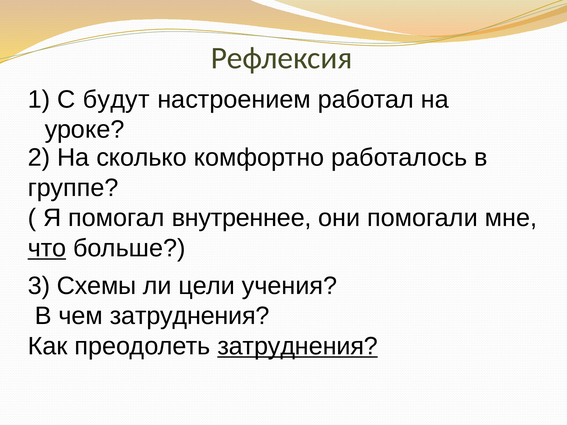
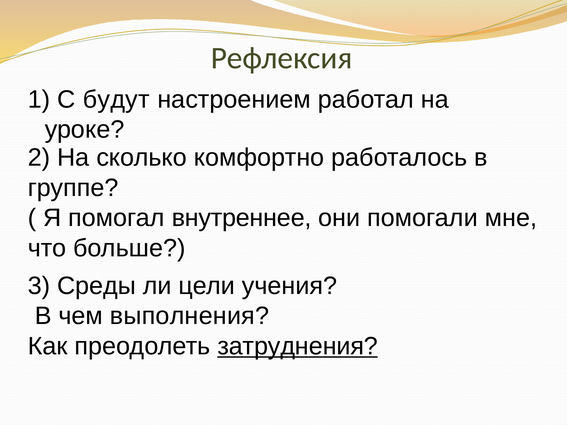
что underline: present -> none (47, 248)
Схемы: Схемы -> Среды (96, 286)
чем затруднения: затруднения -> выполнения (190, 316)
